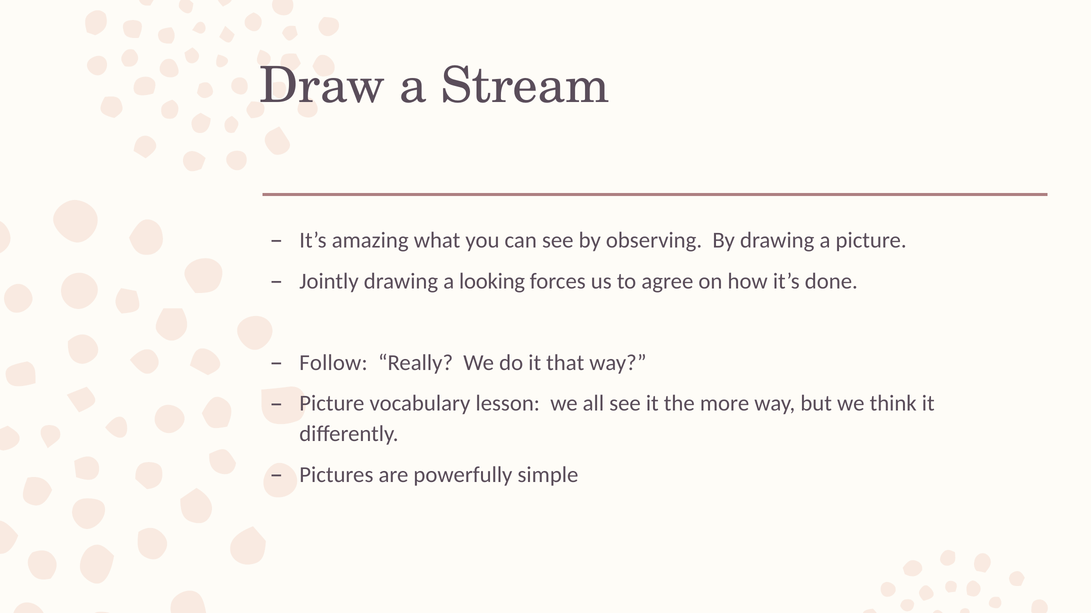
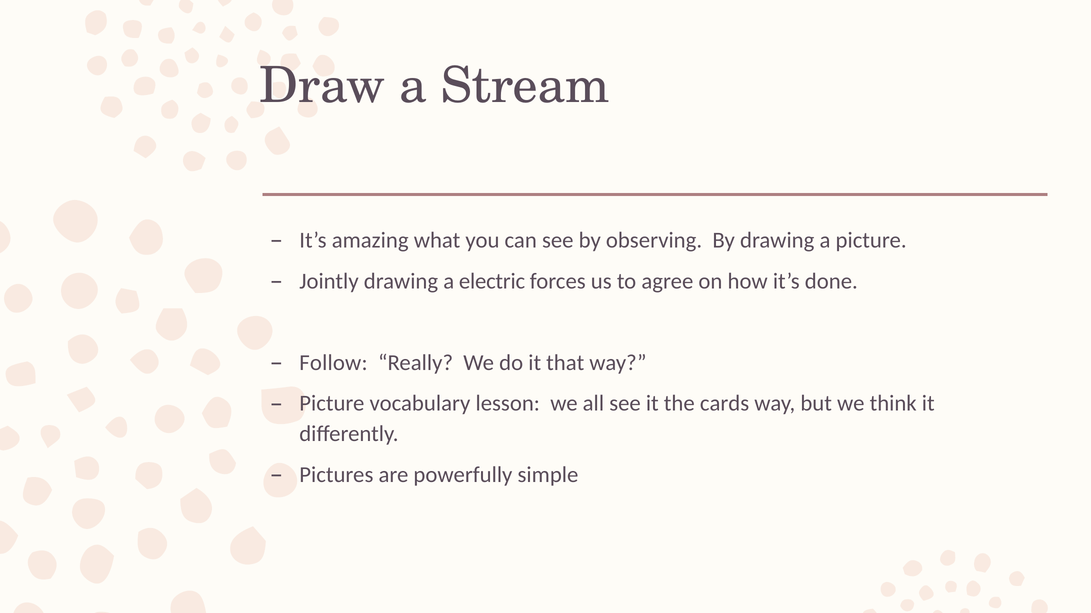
looking: looking -> electric (492, 281)
more: more -> cards (725, 404)
